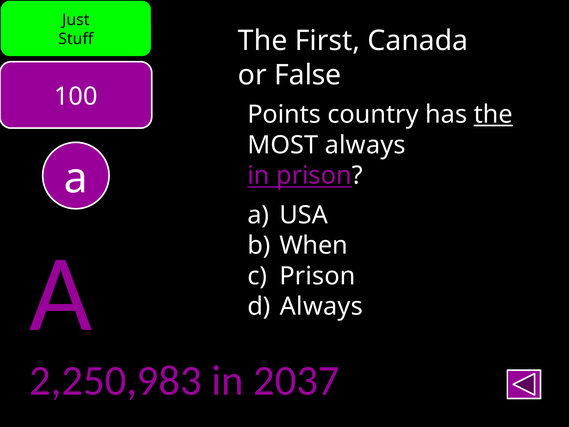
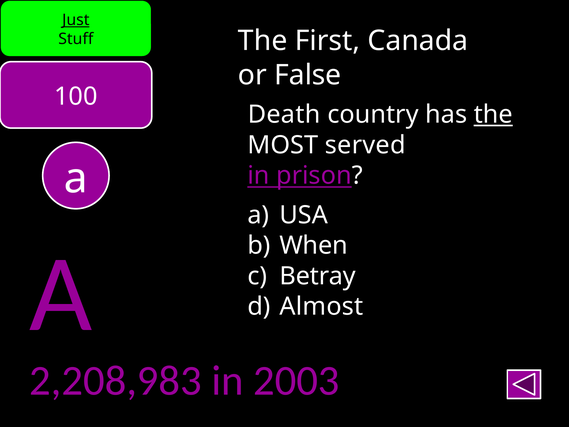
Just underline: none -> present (76, 20)
Points: Points -> Death (284, 115)
MOST always: always -> served (365, 145)
Prison: Prison -> Betray (318, 276)
Always: Always -> Almost (321, 306)
2,250,983: 2,250,983 -> 2,208,983 (116, 380)
2037: 2037 -> 2003 (296, 380)
